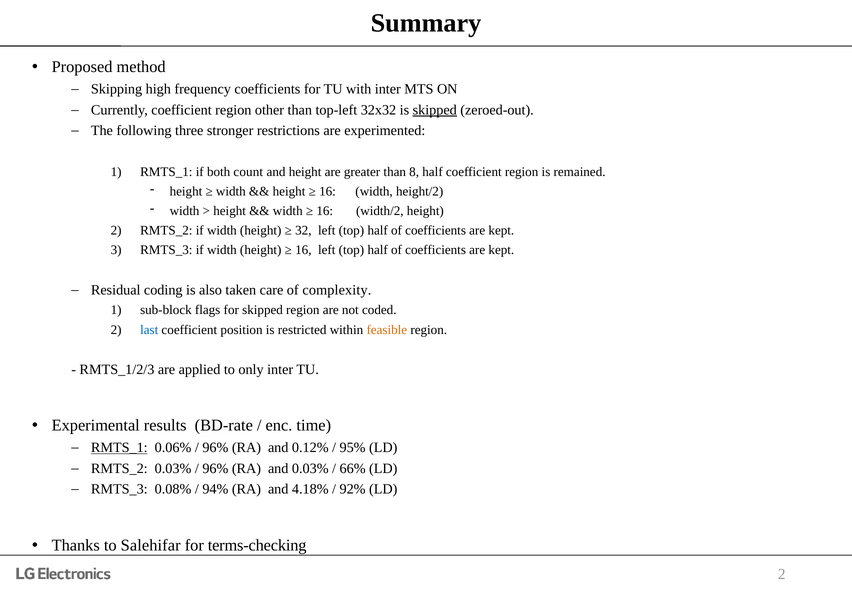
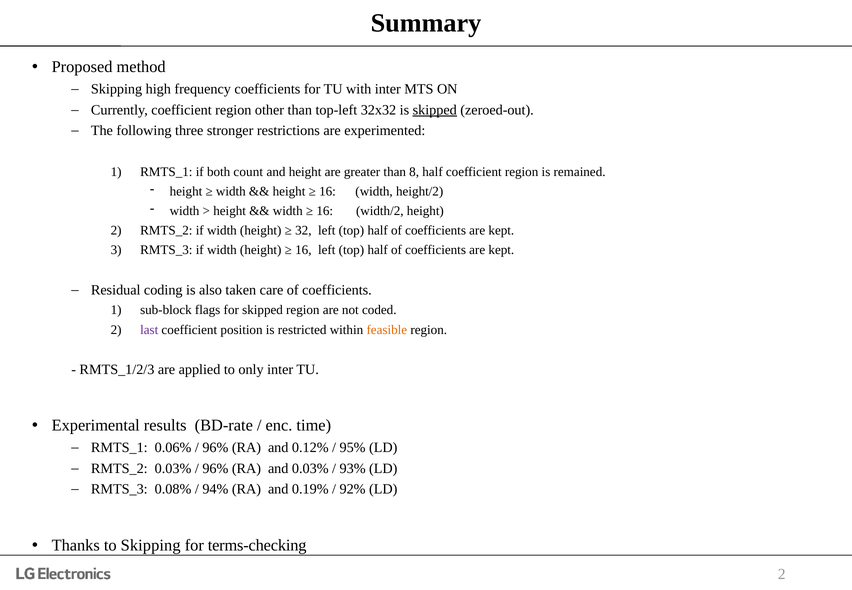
care of complexity: complexity -> coefficients (337, 290)
last colour: blue -> purple (149, 330)
RMTS_1 underline: present -> none (119, 447)
66%: 66% -> 93% (353, 468)
4.18%: 4.18% -> 0.19% (310, 489)
to Salehifar: Salehifar -> Skipping (151, 545)
